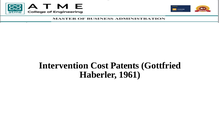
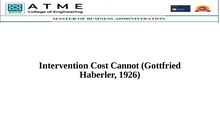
Patents: Patents -> Cannot (125, 65)
1961: 1961 -> 1926 (130, 75)
